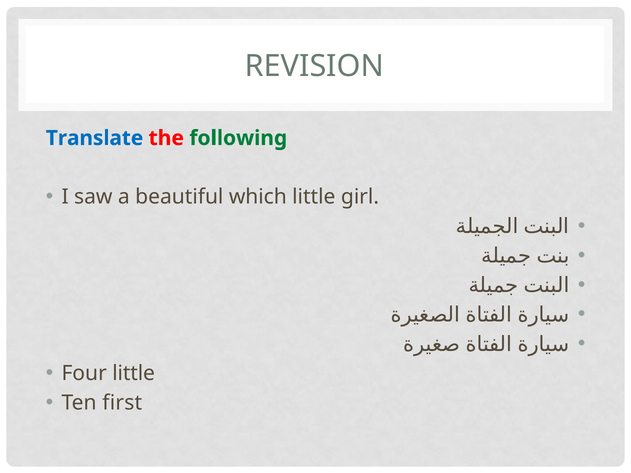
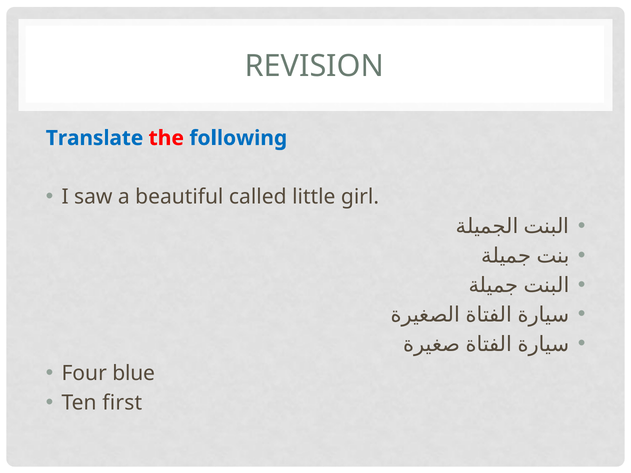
following colour: green -> blue (238, 138)
which: which -> called (258, 197)
Four little: little -> blue (134, 374)
